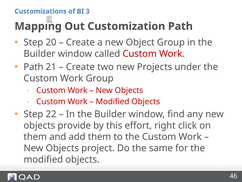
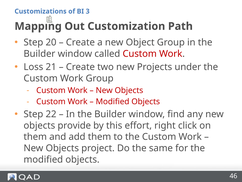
Path: Path -> Loss (33, 67)
